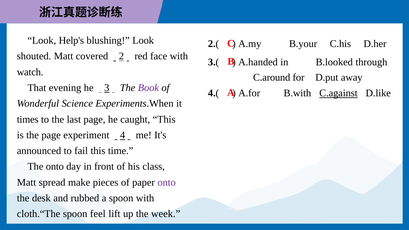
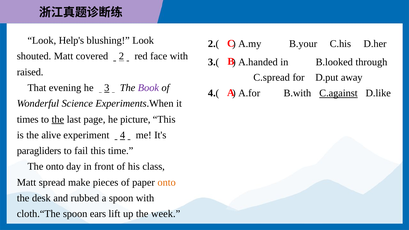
watch: watch -> raised (30, 72)
C.around: C.around -> C.spread (272, 77)
the underline: none -> present (58, 119)
caught: caught -> picture (135, 119)
the page: page -> alive (51, 135)
announced: announced -> paragliders (39, 151)
onto colour: purple -> orange (167, 182)
feel: feel -> ears (98, 214)
